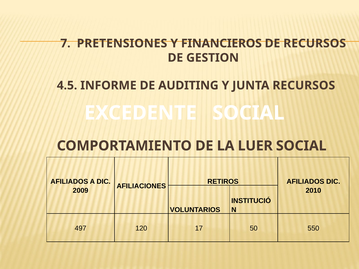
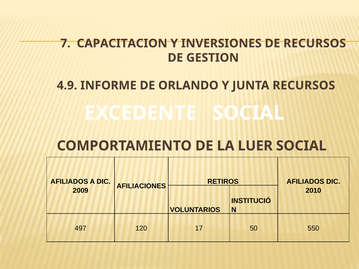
PRETENSIONES: PRETENSIONES -> CAPACITACION (122, 43)
FINANCIEROS: FINANCIEROS -> INVERSIONES (221, 43)
4.5: 4.5 -> 4.9 (67, 86)
AUDITING: AUDITING -> ORLANDO (188, 86)
